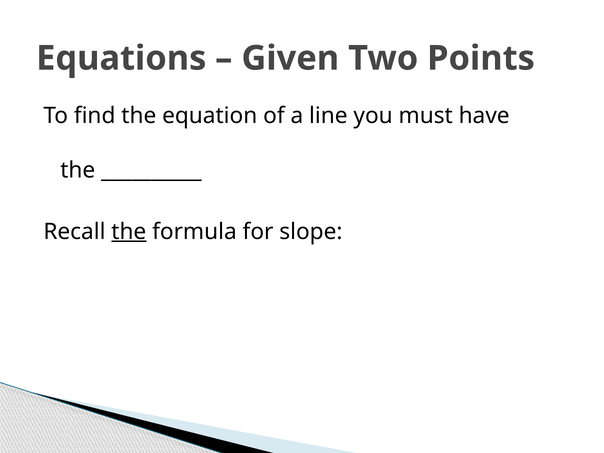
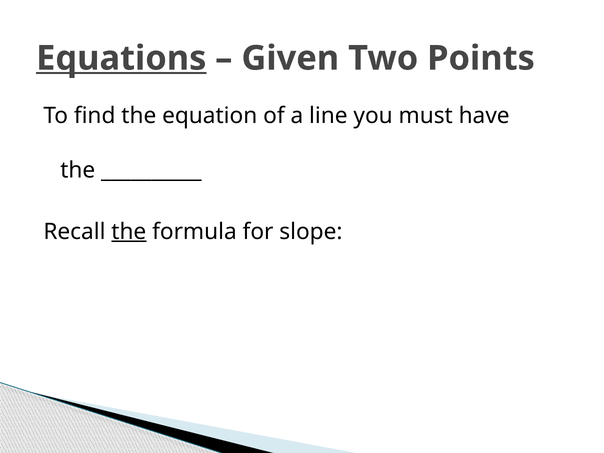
Equations underline: none -> present (121, 58)
